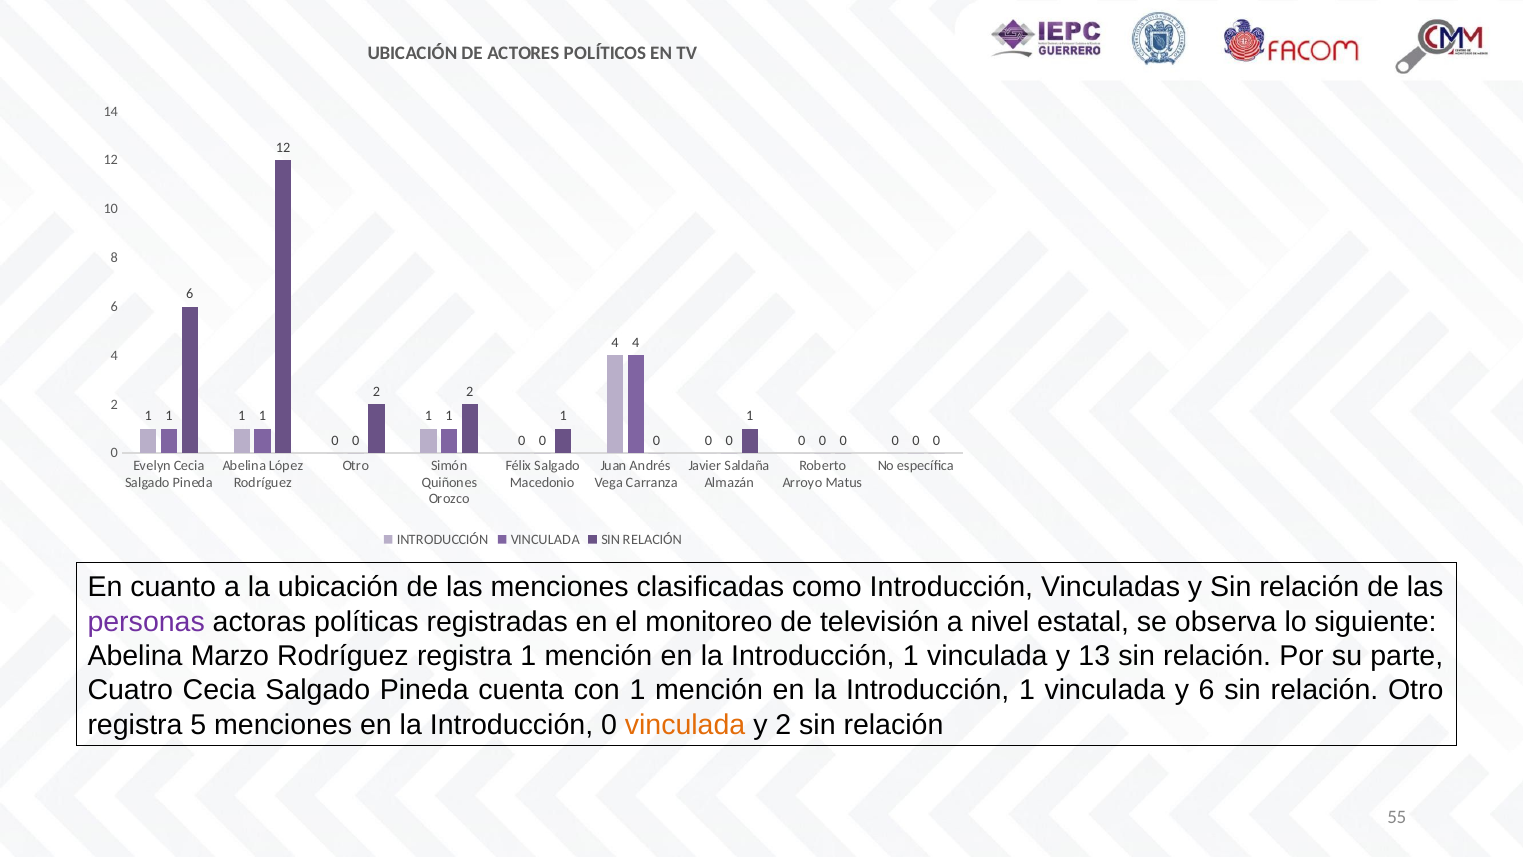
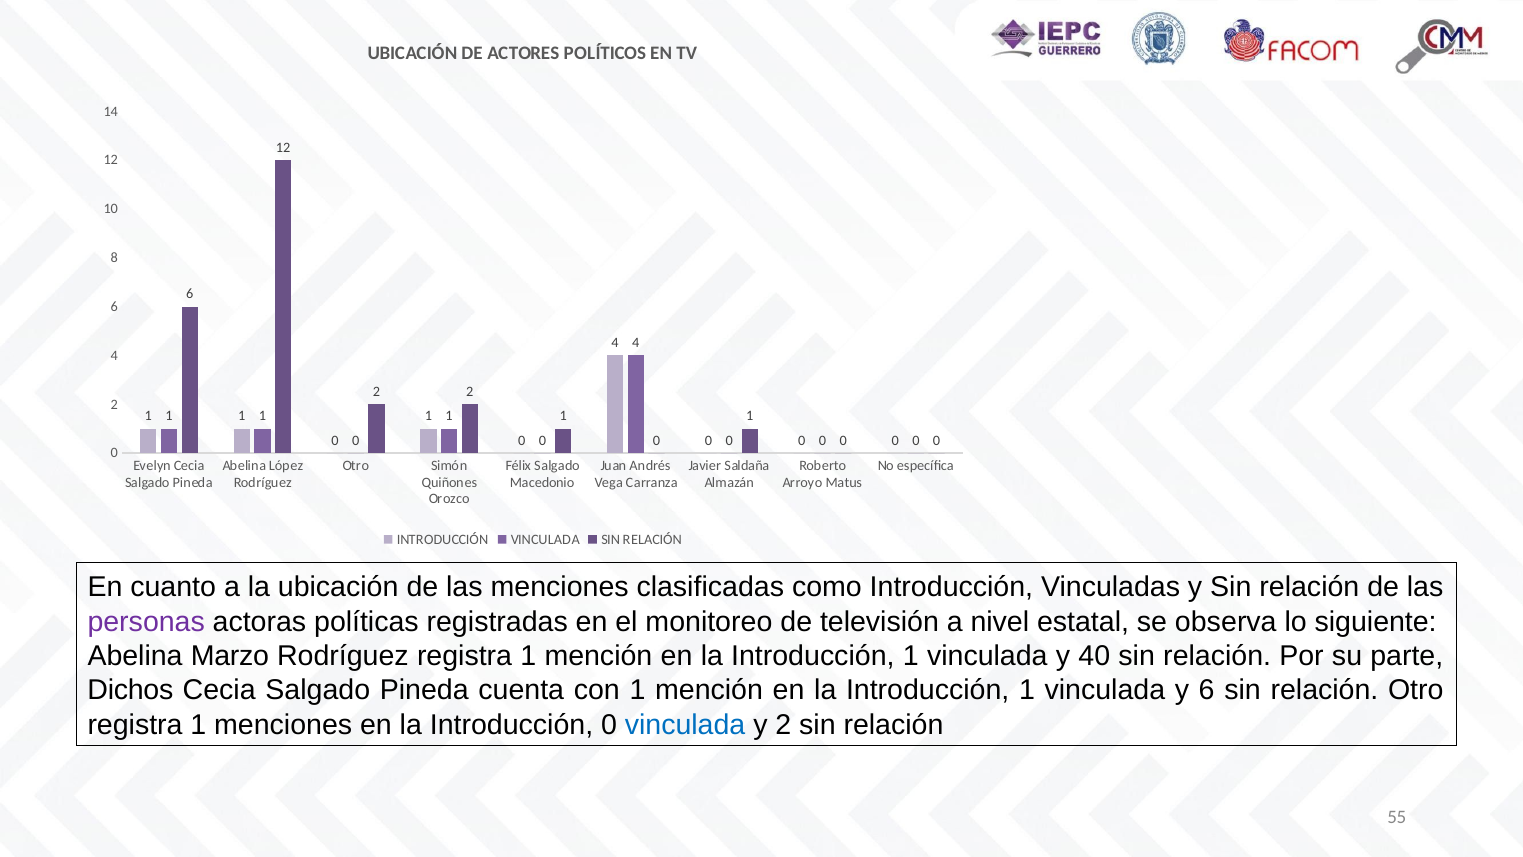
13: 13 -> 40 (1094, 656)
Cuatro: Cuatro -> Dichos (130, 690)
5: 5 -> 1 (198, 724)
vinculada colour: orange -> blue (685, 724)
